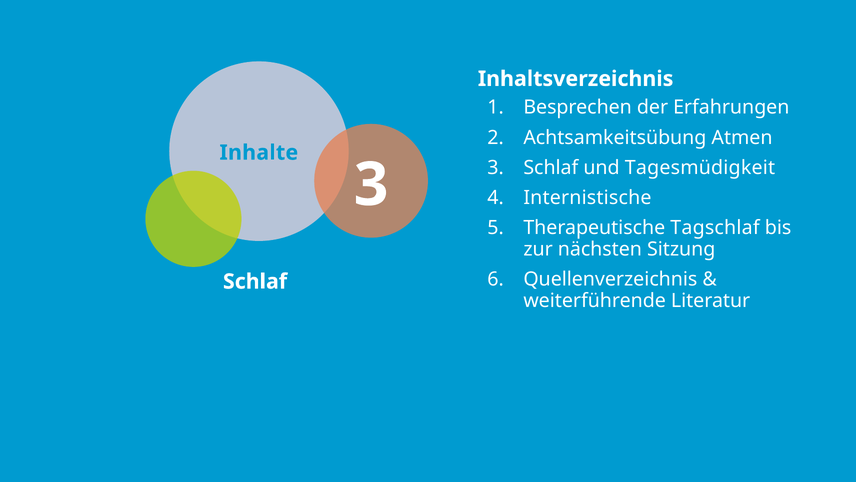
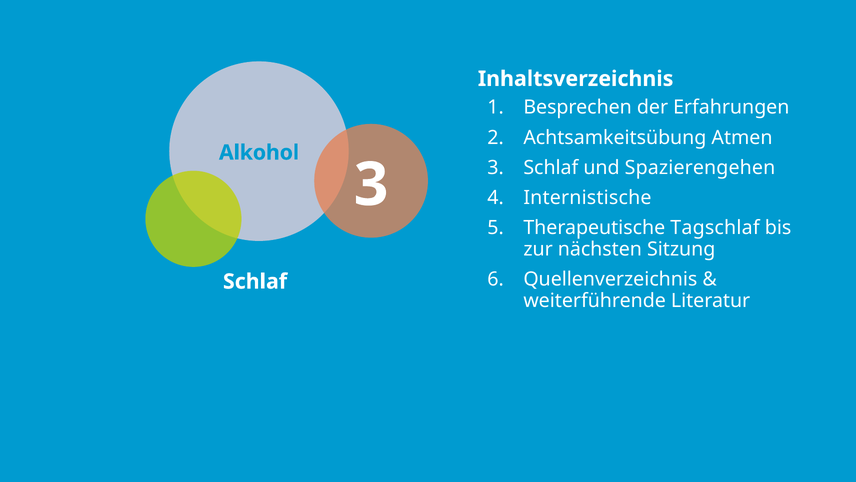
Inhalte: Inhalte -> Alkohol (259, 152)
Tagesmüdigkeit: Tagesmüdigkeit -> Spazierengehen (700, 168)
